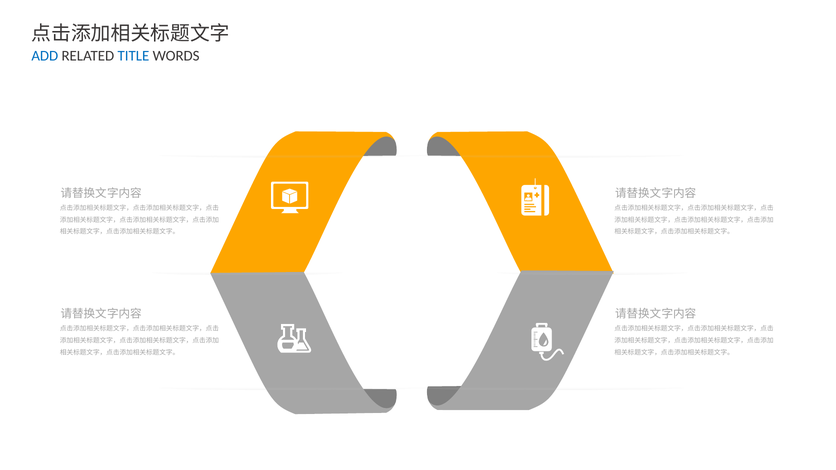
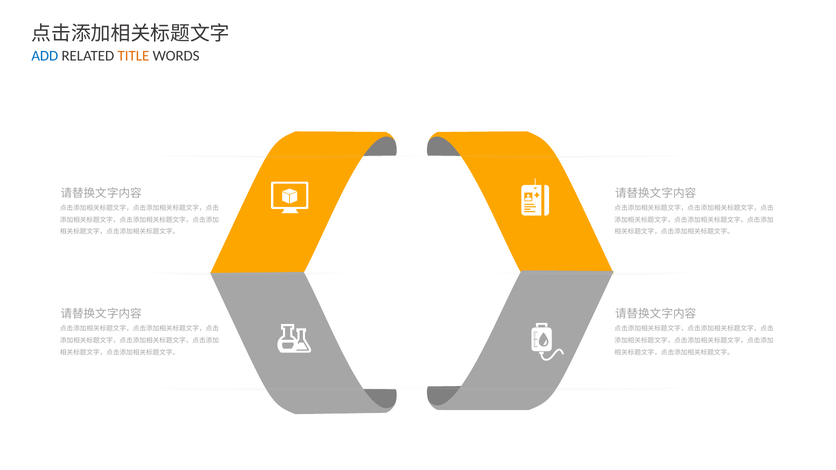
TITLE colour: blue -> orange (133, 56)
